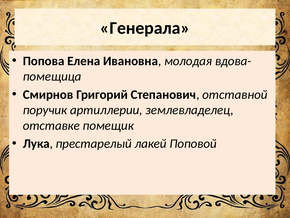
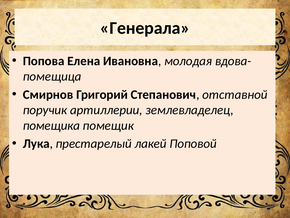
отставке: отставке -> помещика (51, 125)
